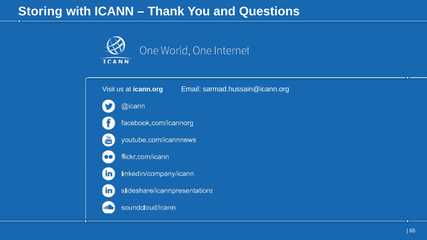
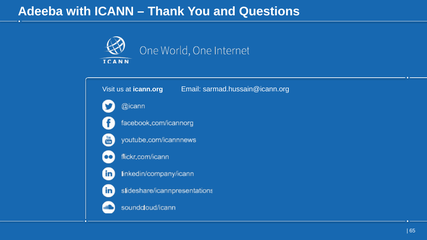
Storing: Storing -> Adeeba (40, 11)
